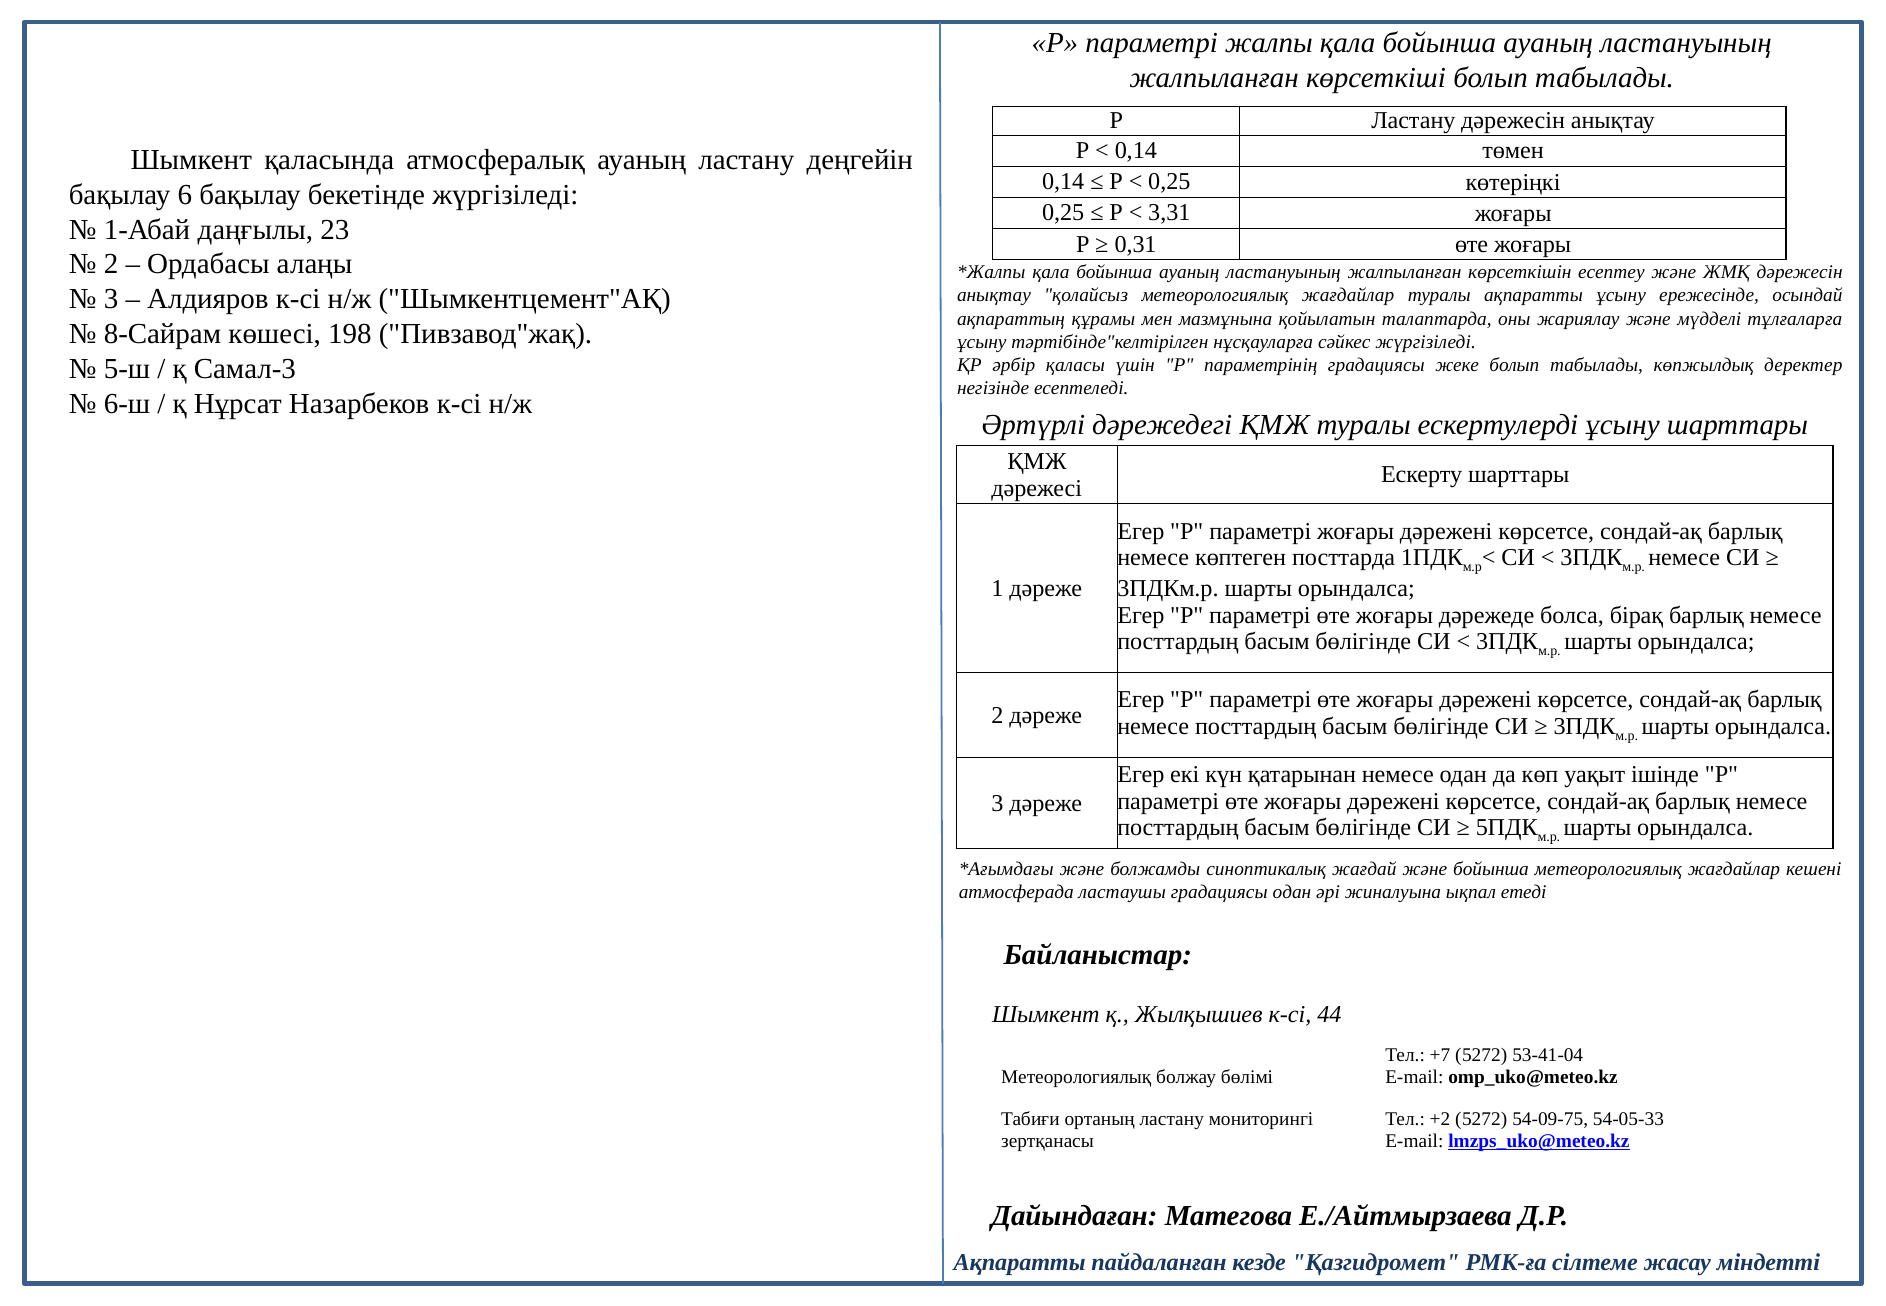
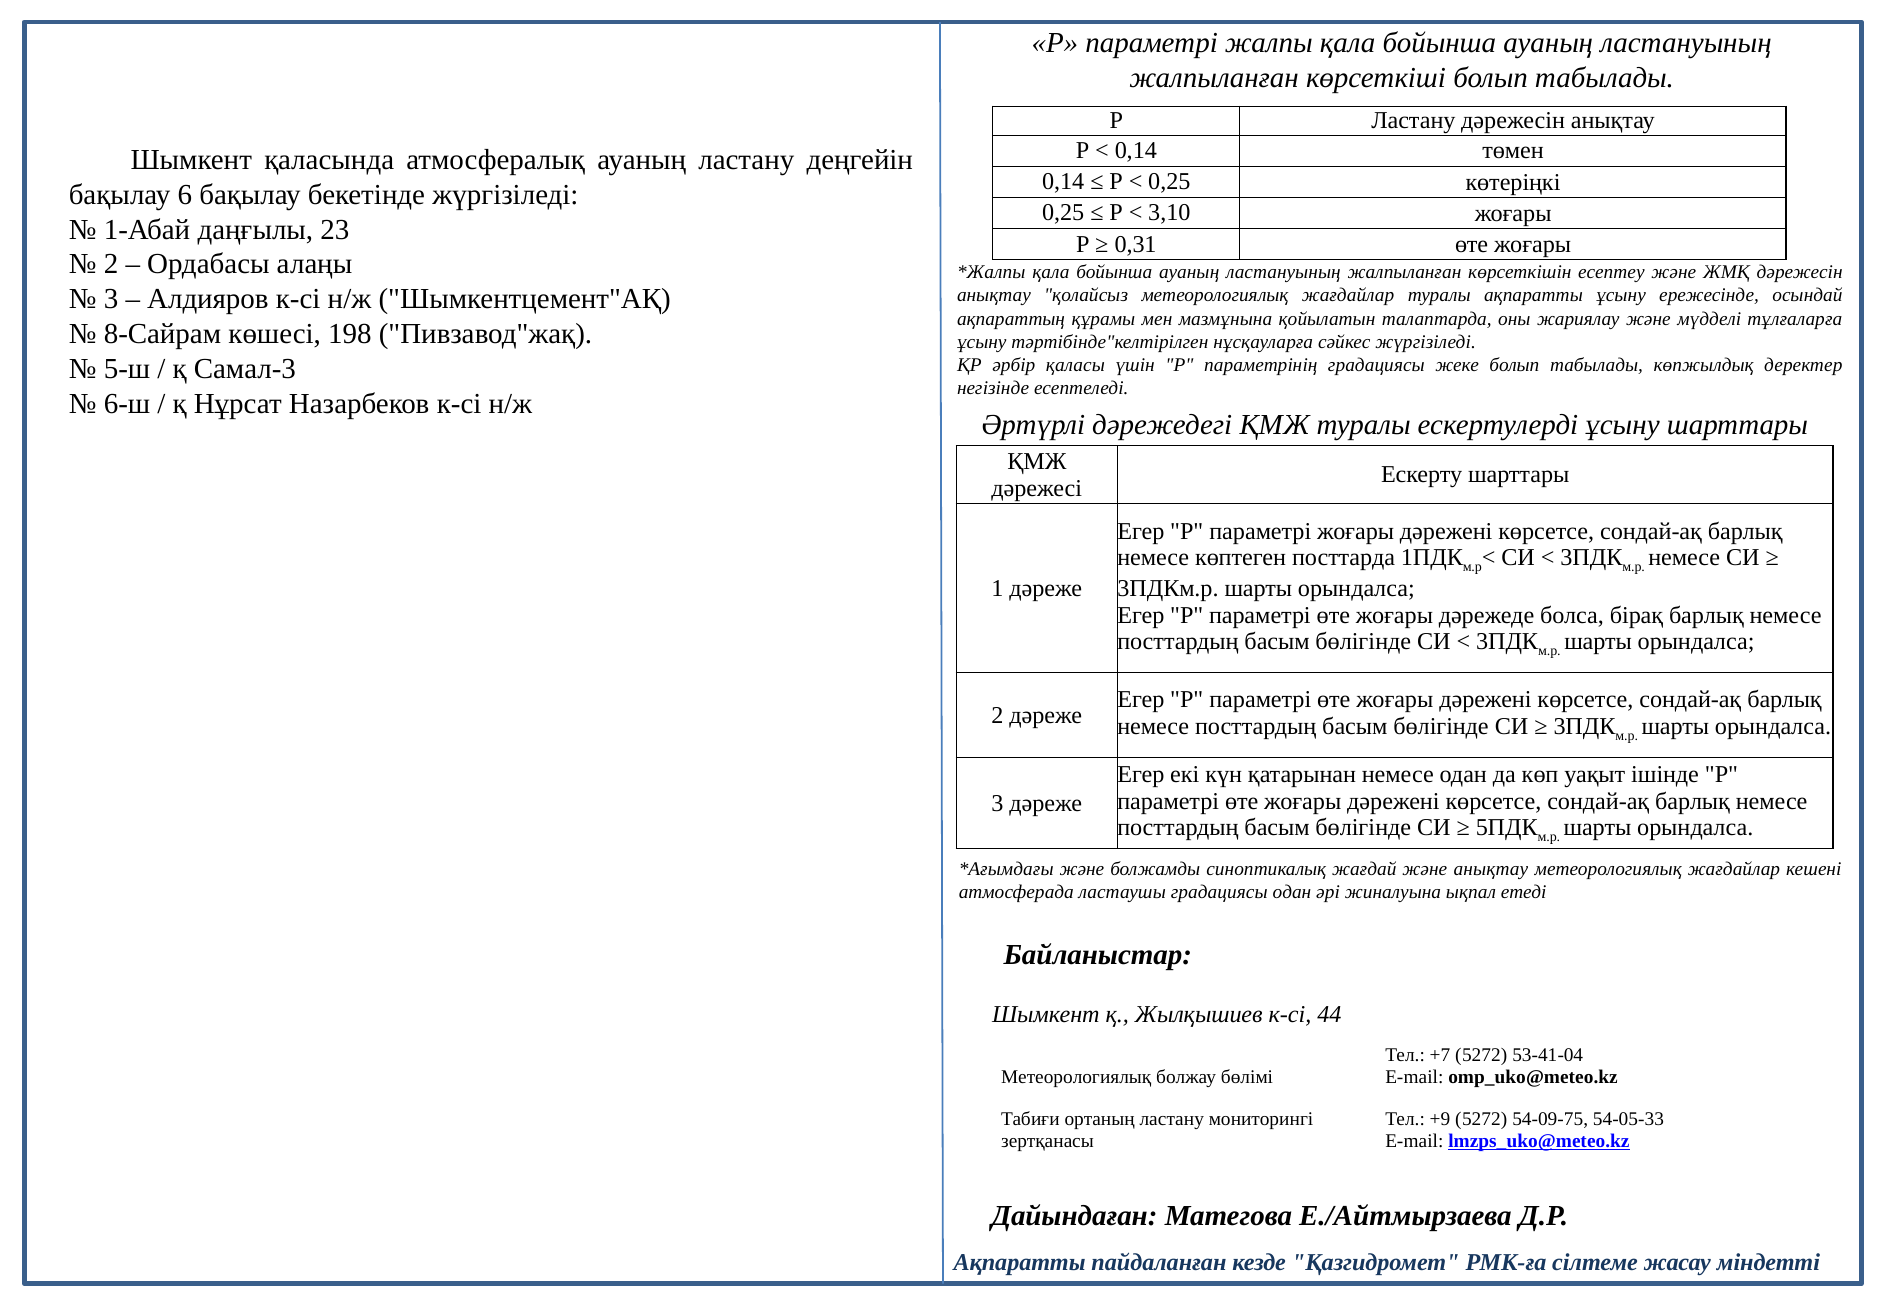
3,31: 3,31 -> 3,10 (1169, 213)
және бойынша: бойынша -> анықтау (1491, 869)
+2: +2 -> +9 (1440, 1119)
